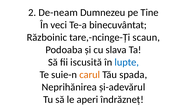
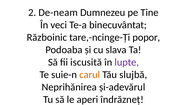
scaun: scaun -> popor (146, 37)
lupte colour: blue -> purple (127, 62)
spada: spada -> slujbă (133, 75)
